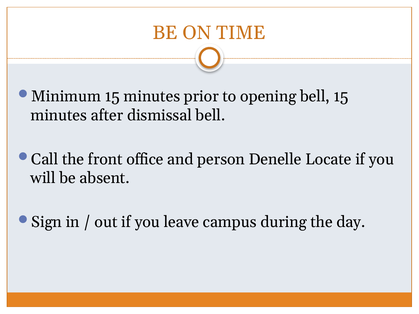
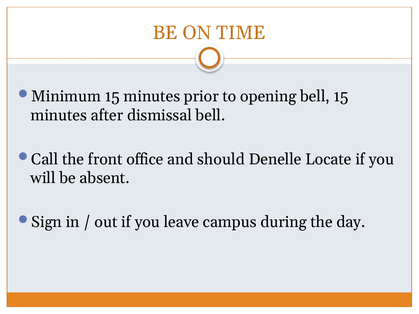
person: person -> should (221, 159)
